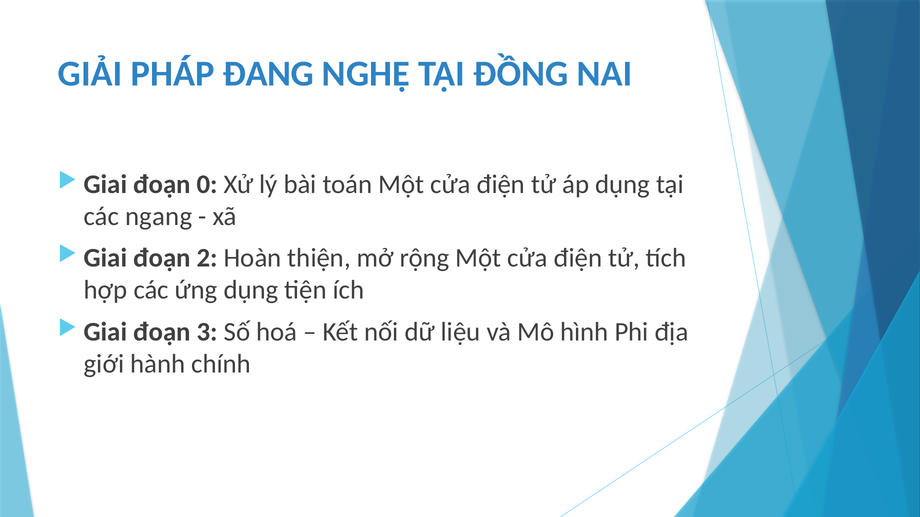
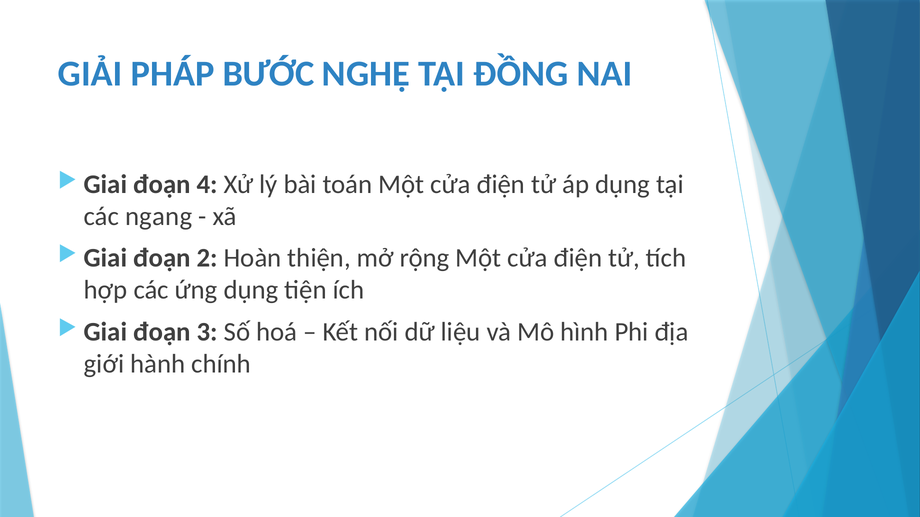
ĐANG: ĐANG -> BƯỚC (268, 74)
0: 0 -> 4 (207, 184)
